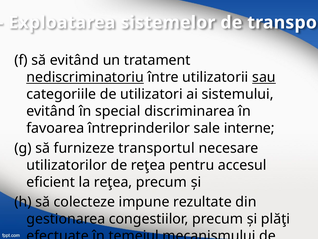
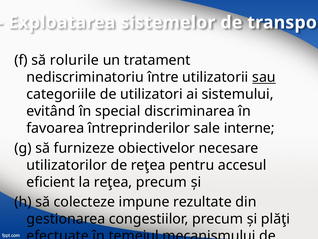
să evitând: evitând -> rolurile (74, 60)
nediscriminatoriu underline: present -> none (85, 77)
transportul: transportul -> obiectivelor (157, 148)
